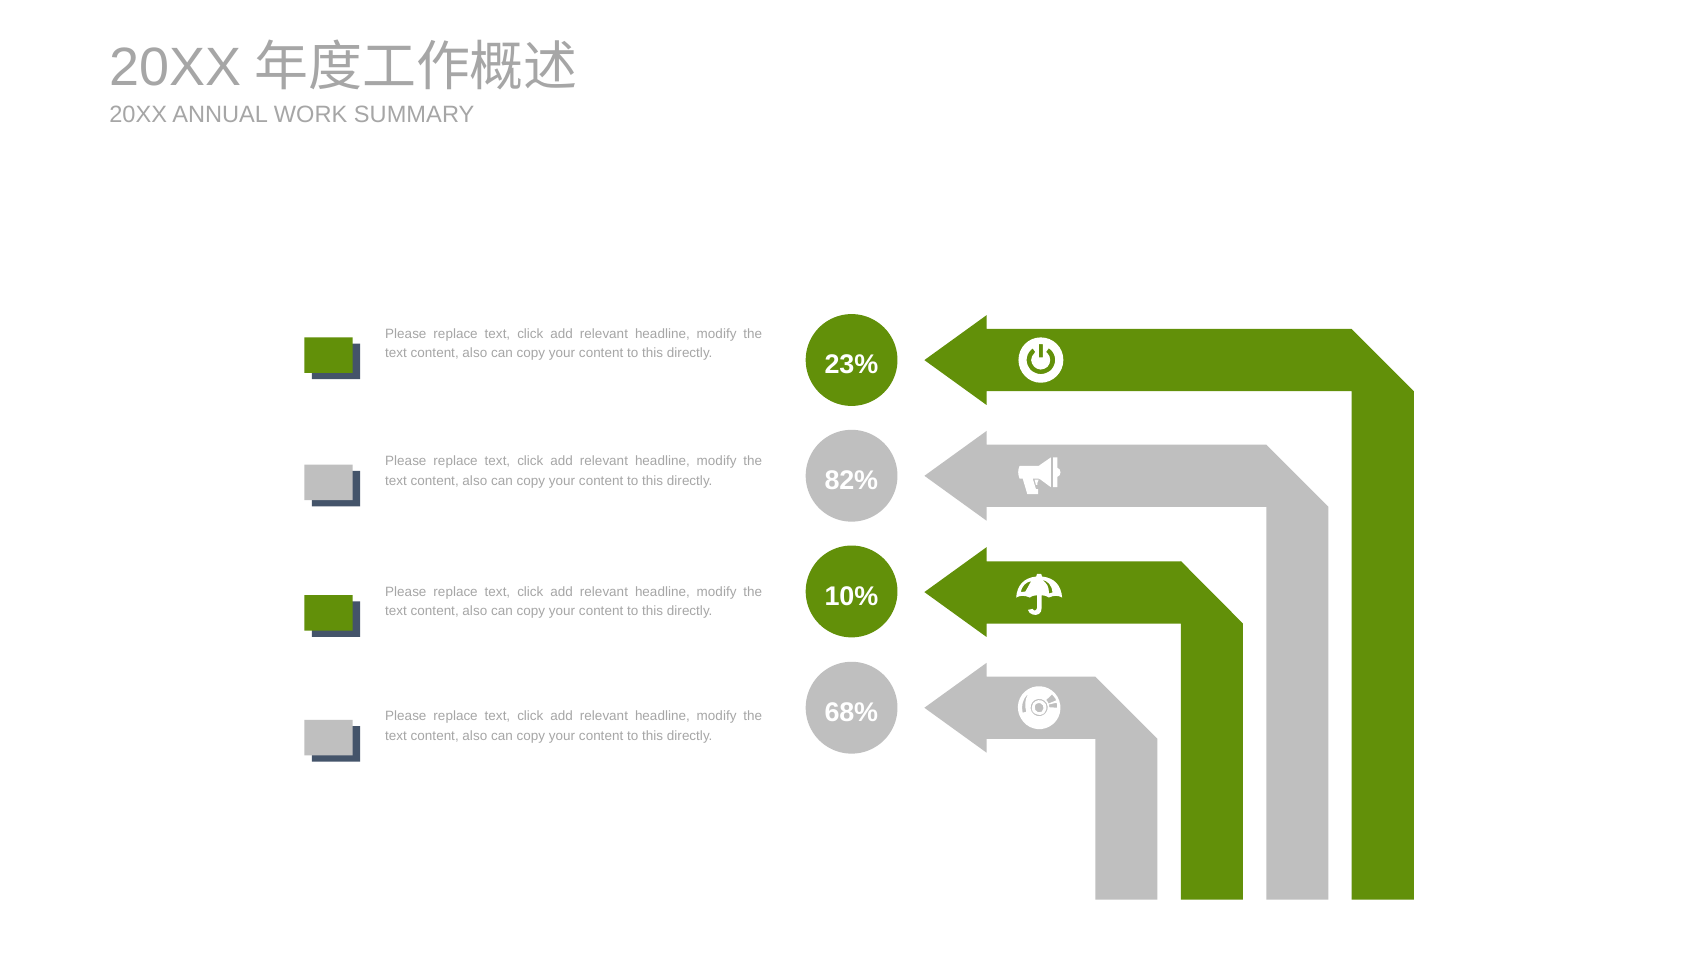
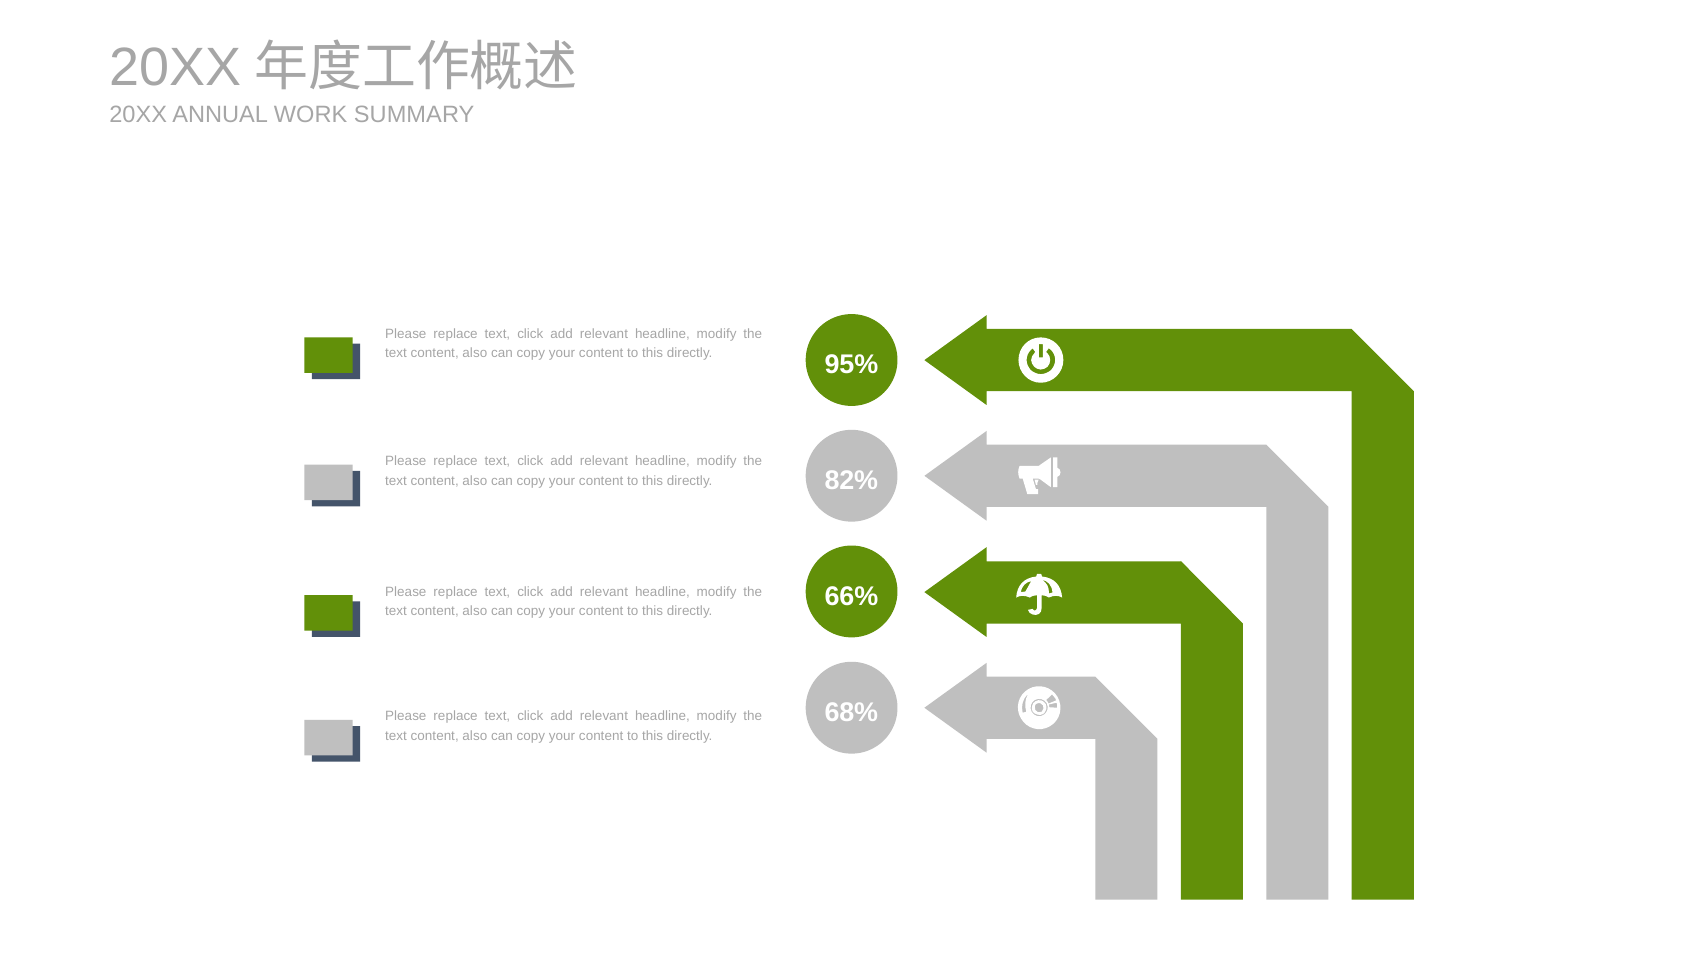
23%: 23% -> 95% (851, 365)
10%: 10% -> 66% (851, 596)
